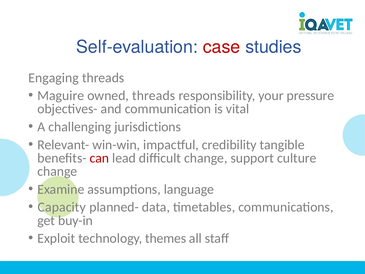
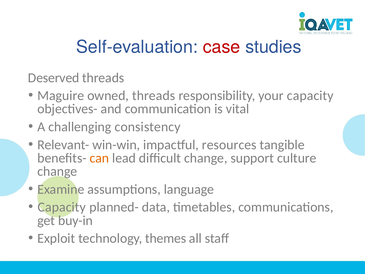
Engaging: Engaging -> Deserved (54, 78)
your pressure: pressure -> capacity (310, 96)
jurisdictions: jurisdictions -> consistency (148, 127)
credibility: credibility -> resources (229, 145)
can colour: red -> orange (99, 158)
